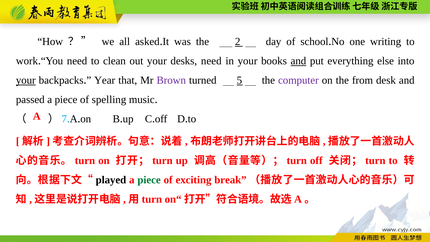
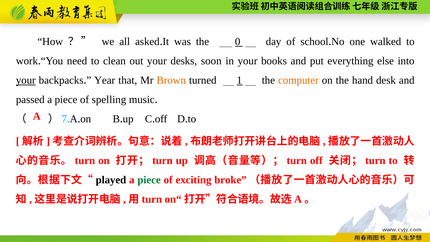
2: 2 -> 0 (238, 42)
writing: writing -> walked (386, 42)
desks need: need -> soon (211, 61)
and underline: present -> none (298, 61)
Brown colour: purple -> orange (171, 80)
5: 5 -> 1 (239, 80)
computer colour: purple -> orange (298, 80)
from: from -> hand (362, 80)
break: break -> broke (230, 180)
